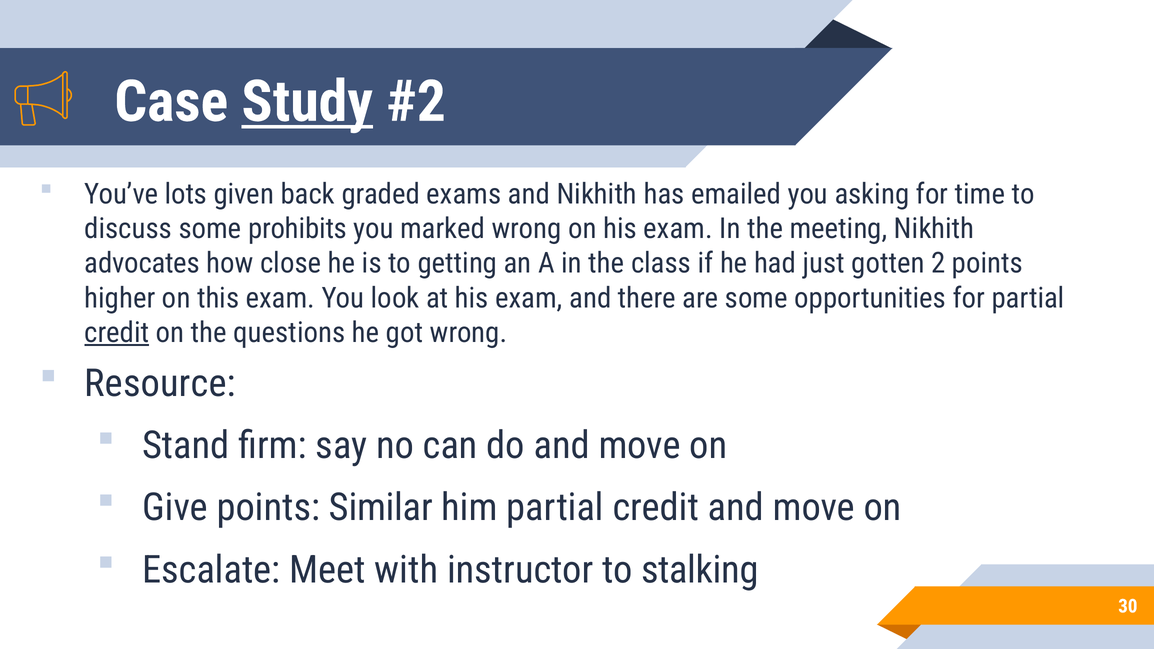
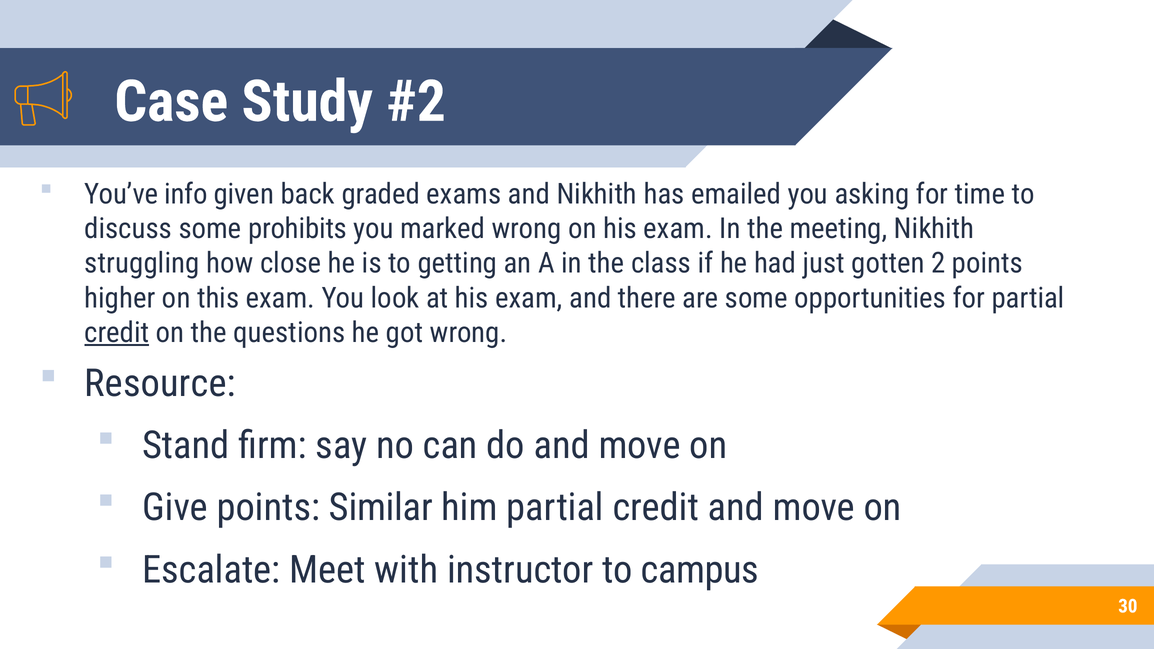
Study underline: present -> none (307, 102)
lots: lots -> info (186, 194)
advocates: advocates -> struggling (142, 264)
stalking: stalking -> campus (700, 570)
